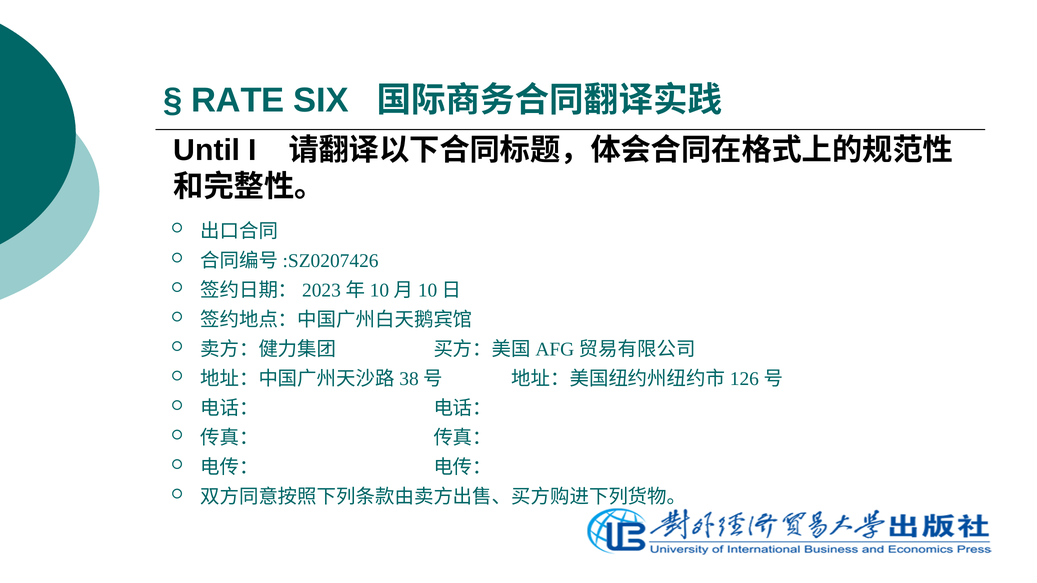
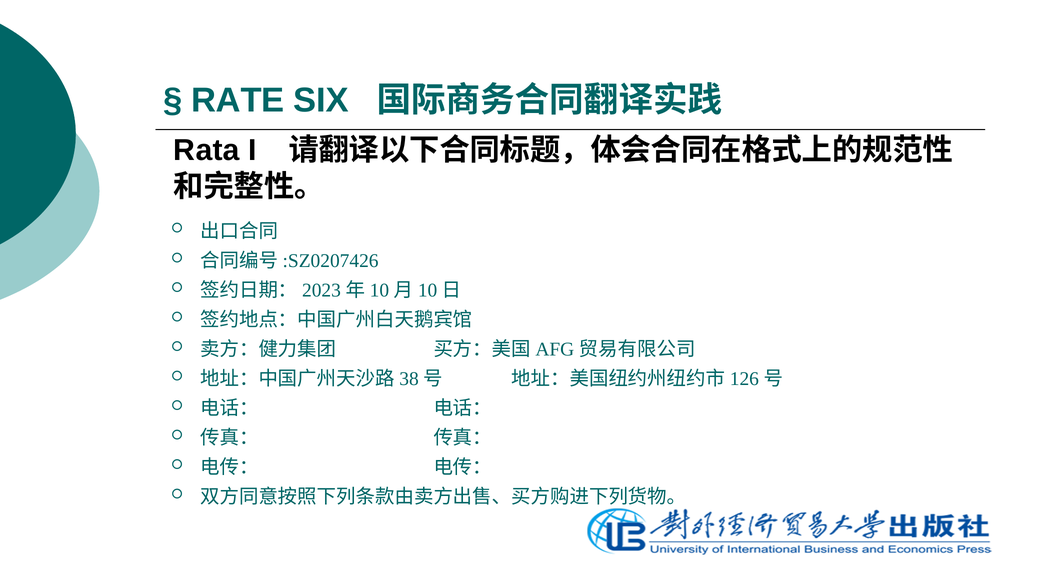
Until: Until -> Rata (207, 150)
